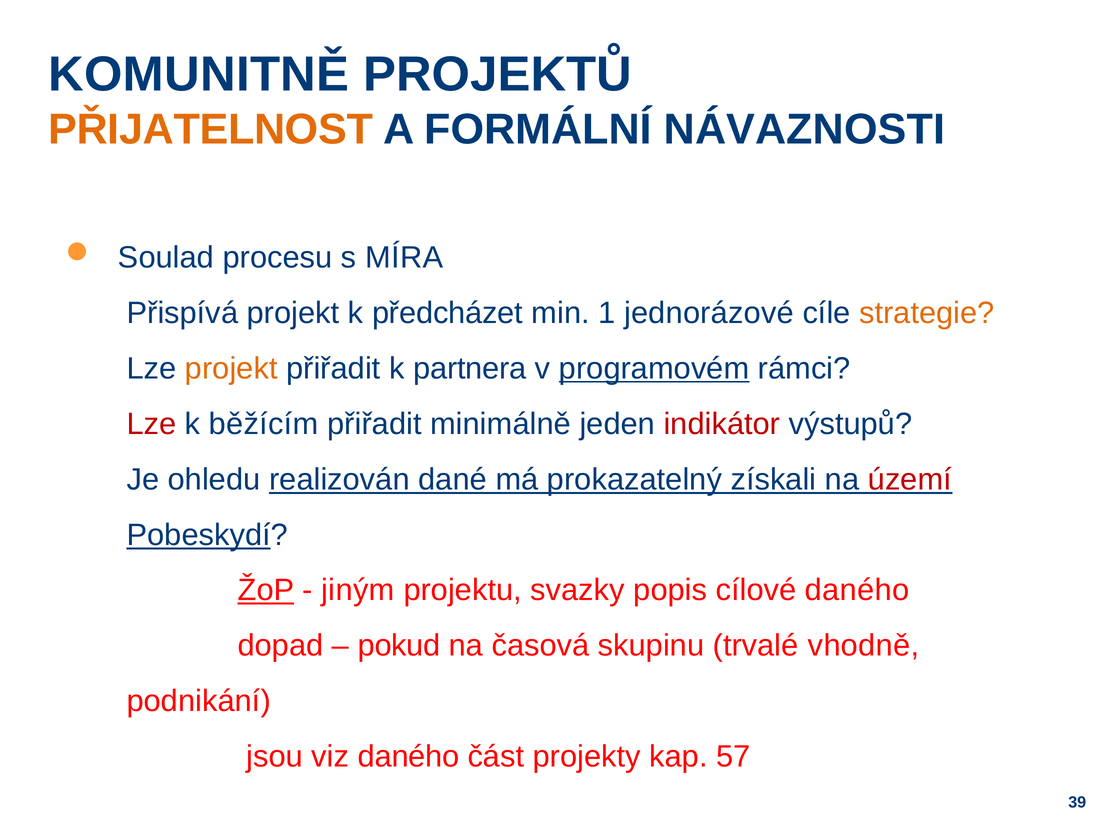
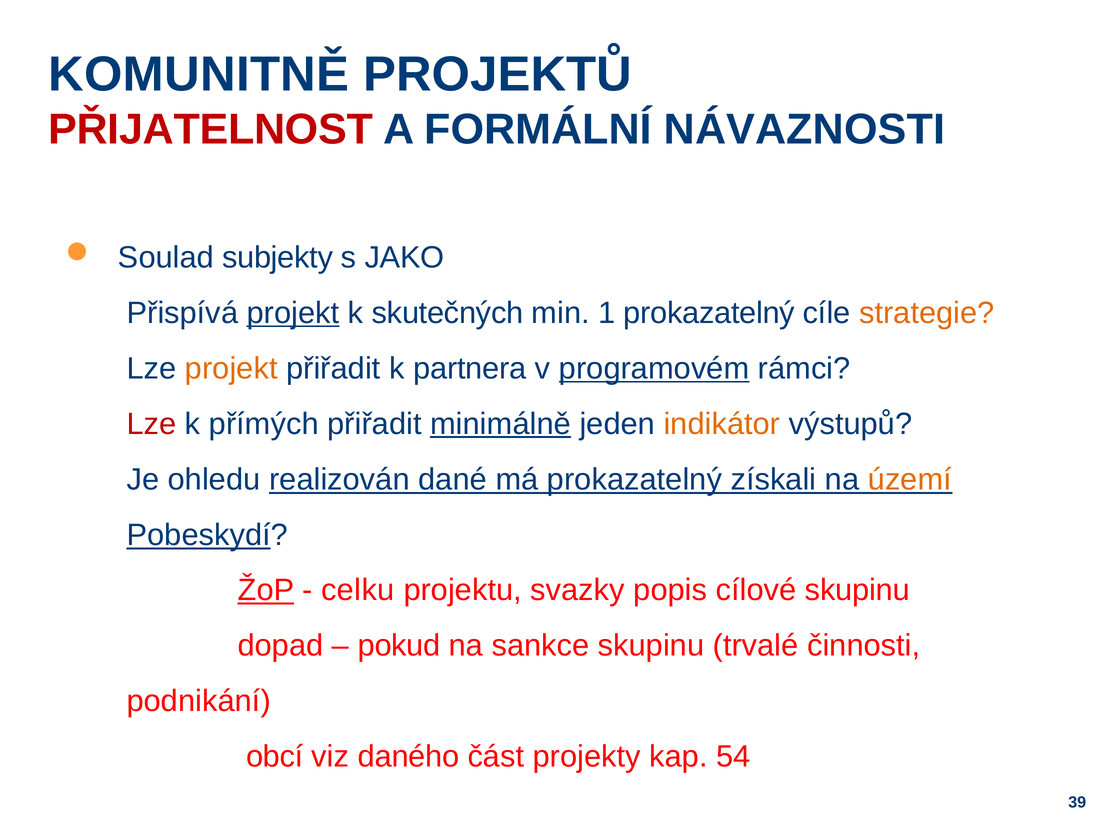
PŘIJATELNOST colour: orange -> red (211, 130)
procesu: procesu -> subjekty (278, 258)
MÍRA: MÍRA -> JAKO (405, 258)
projekt underline: none -> present (293, 313)
předcházet: předcházet -> skutečných (448, 313)
1 jednorázové: jednorázové -> prokazatelný (709, 313)
běžícím: běžícím -> přímých (264, 424)
minimálně underline: none -> present (501, 424)
indikátor colour: red -> orange (722, 424)
území colour: red -> orange (910, 480)
jiným: jiným -> celku (358, 591)
cílové daného: daného -> skupinu (857, 591)
časová: časová -> sankce (540, 646)
vhodně: vhodně -> činnosti (864, 646)
jsou: jsou -> obcí (275, 757)
57: 57 -> 54 (733, 757)
